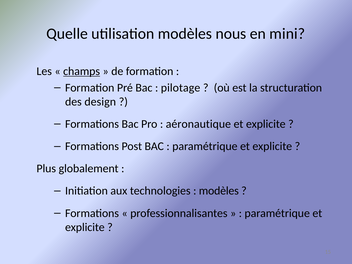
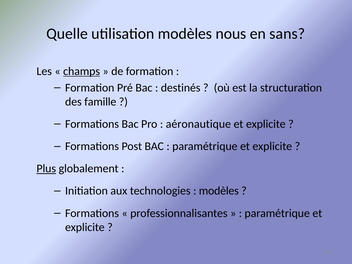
mini: mini -> sans (287, 34)
pilotage: pilotage -> destinés (181, 88)
design: design -> famille (100, 102)
Plus underline: none -> present (46, 169)
